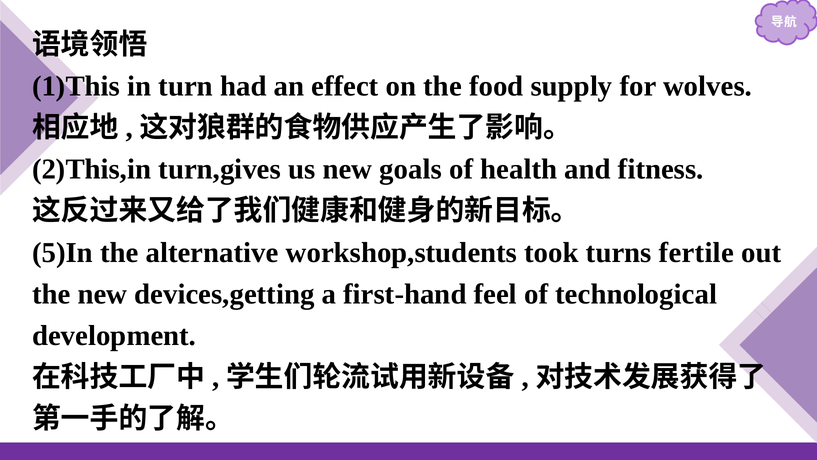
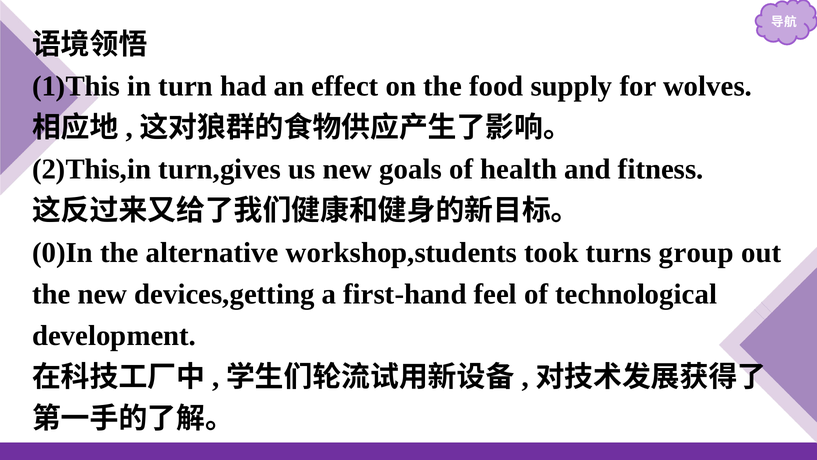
5)In: 5)In -> 0)In (62, 252)
fertile: fertile -> group (696, 252)
